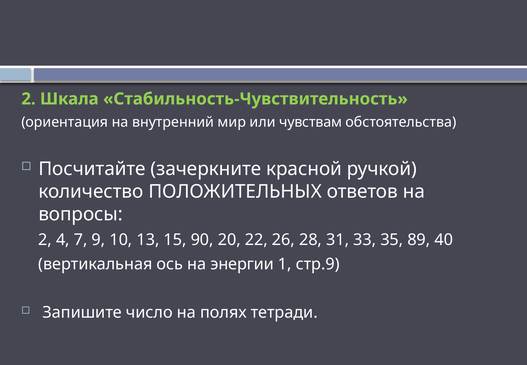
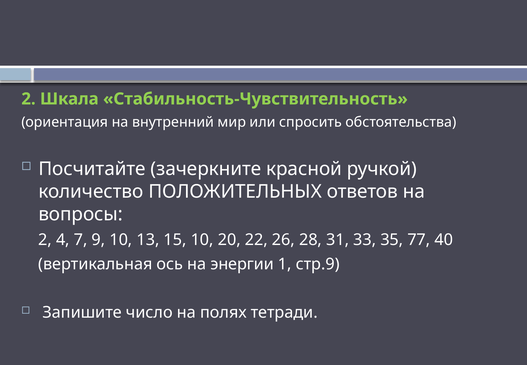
чувствам: чувствам -> спросить (311, 122)
15 90: 90 -> 10 (202, 240)
89: 89 -> 77 (419, 240)
